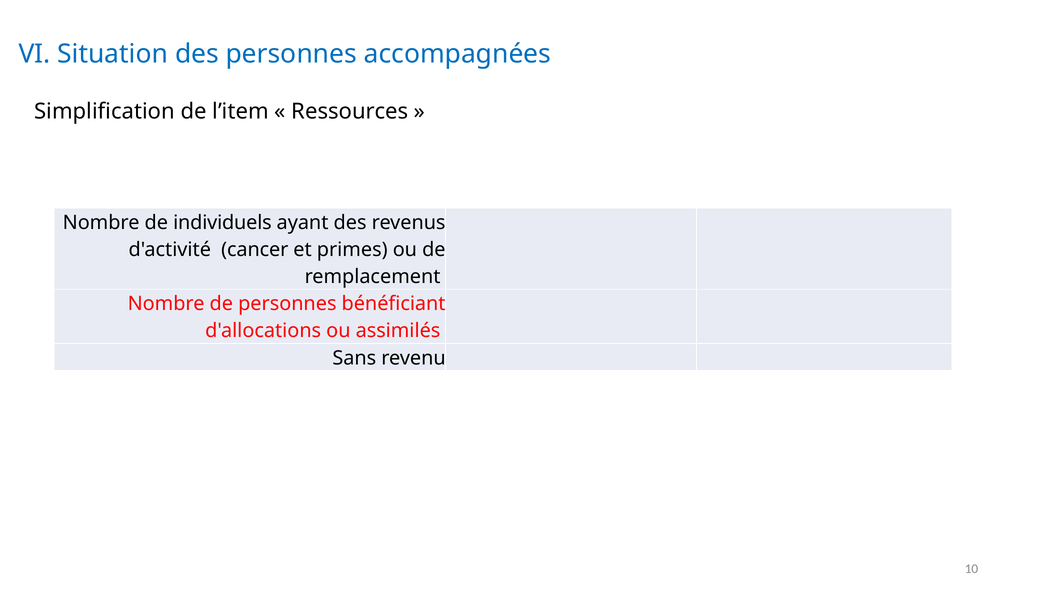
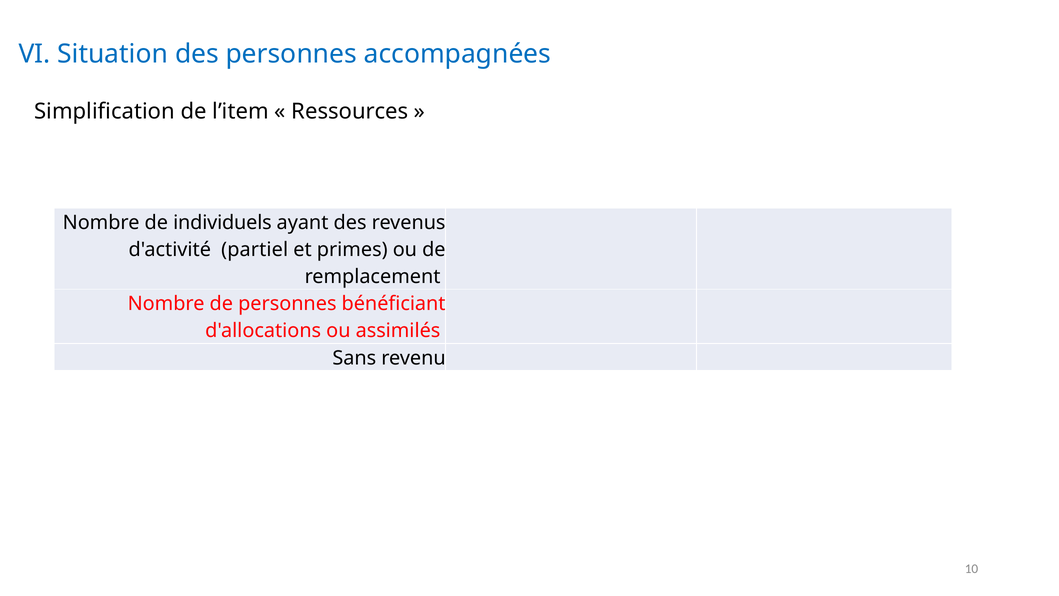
cancer: cancer -> partiel (255, 250)
